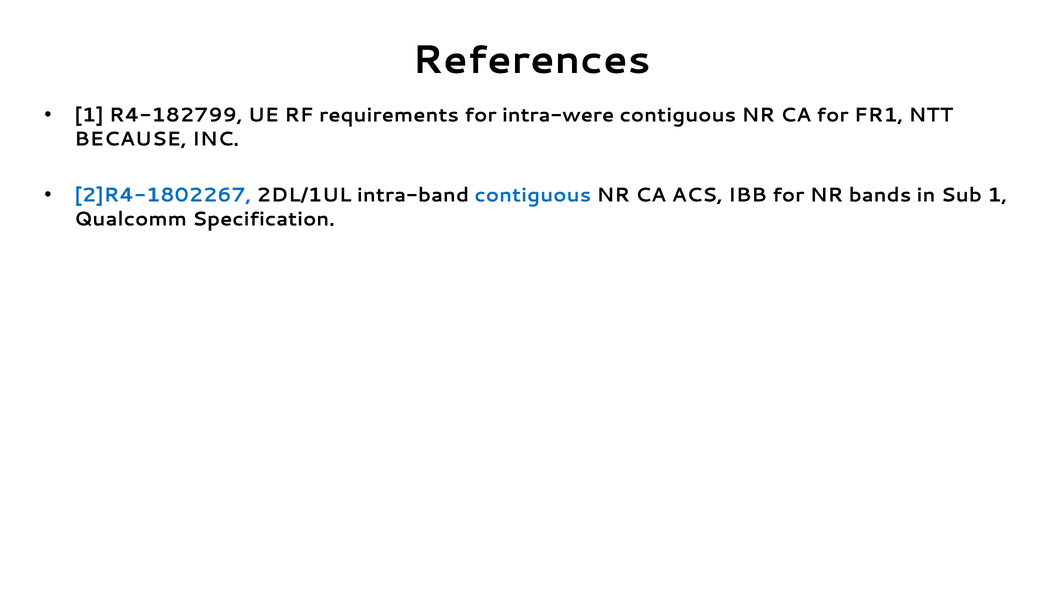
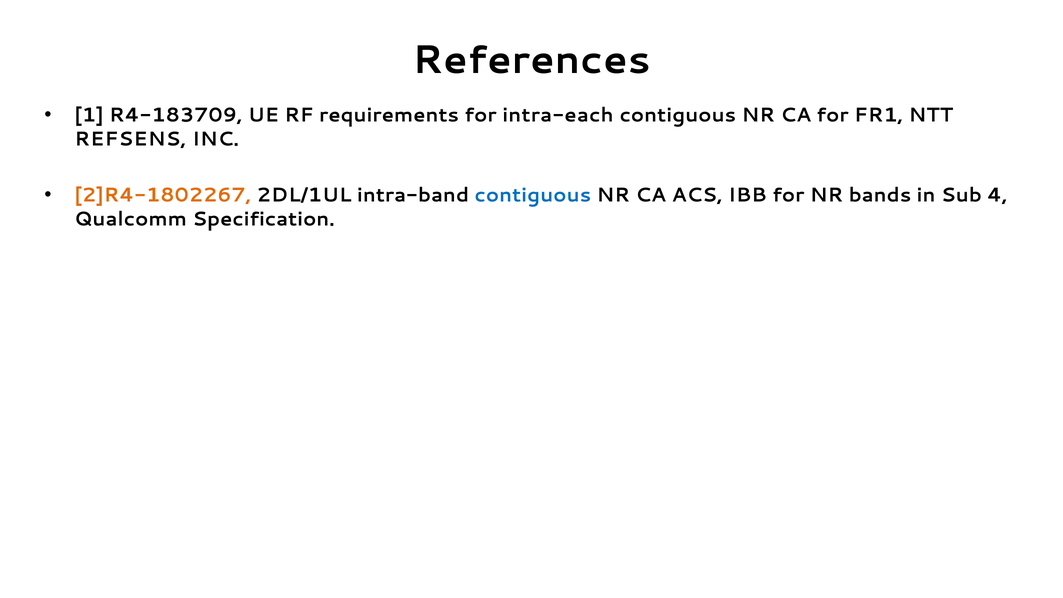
R4-182799: R4-182799 -> R4-183709 (176, 115)
intra-were: intra-were -> intra-each (558, 115)
BECAUSE: BECAUSE -> REFSENS (130, 139)
2]R4-1802267 colour: blue -> orange (163, 195)
Sub 1: 1 -> 4 (997, 195)
